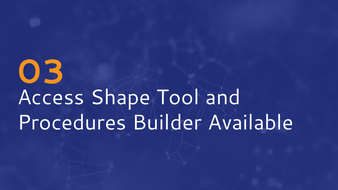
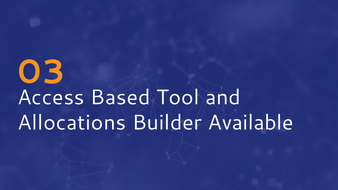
Shape: Shape -> Based (120, 97)
Procedures: Procedures -> Allocations (72, 123)
